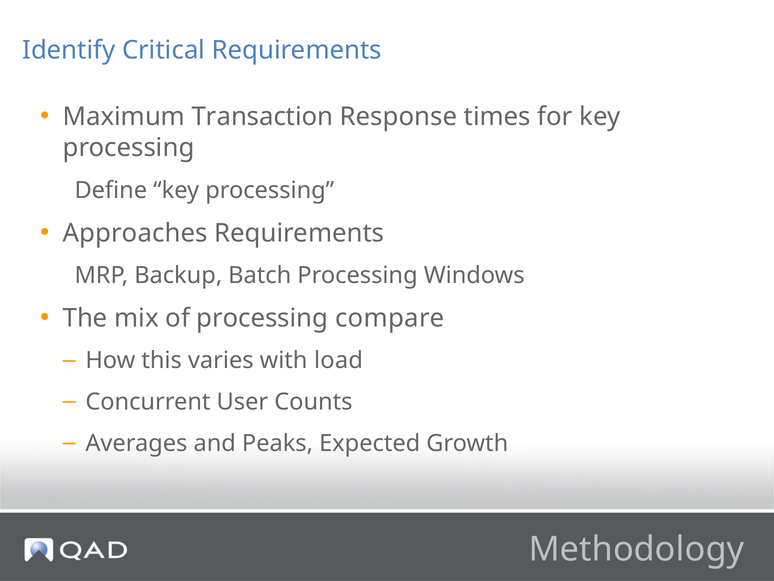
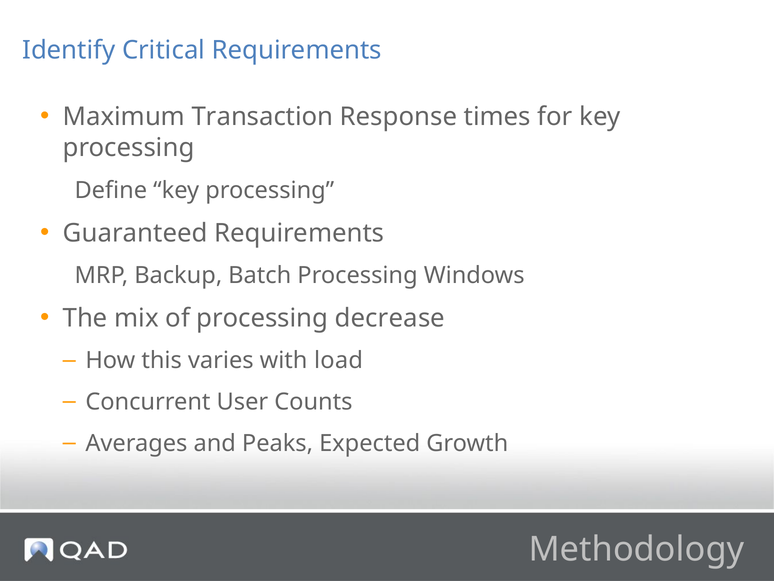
Approaches: Approaches -> Guaranteed (135, 233)
compare: compare -> decrease (390, 318)
